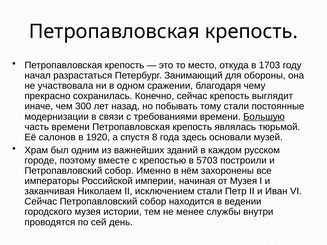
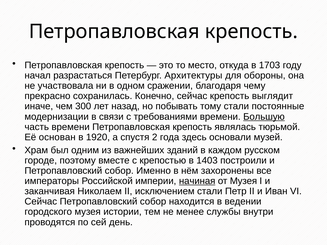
Занимающий: Занимающий -> Архитектуры (193, 76)
салонов: салонов -> основан (57, 137)
8: 8 -> 2 (155, 137)
5703: 5703 -> 1403 (207, 161)
начиная underline: none -> present (197, 181)
